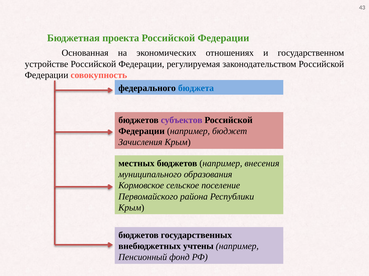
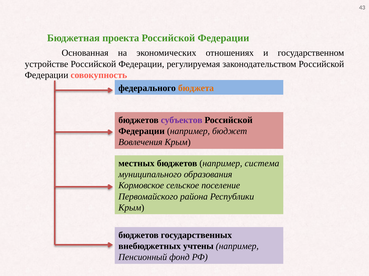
бюджета colour: blue -> orange (196, 88)
Зачисления: Зачисления -> Вовлечения (140, 143)
внесения: внесения -> система (262, 164)
